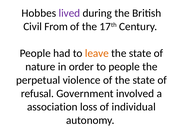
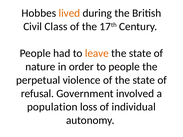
lived colour: purple -> orange (69, 13)
From: From -> Class (56, 27)
association: association -> population (52, 107)
